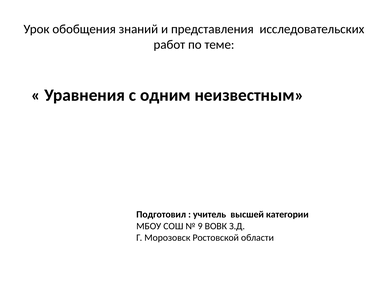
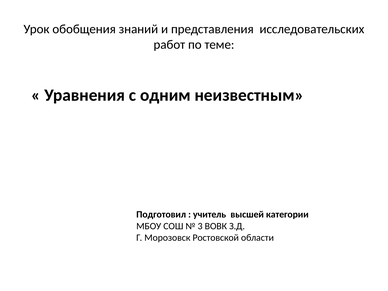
9: 9 -> 3 (200, 226)
